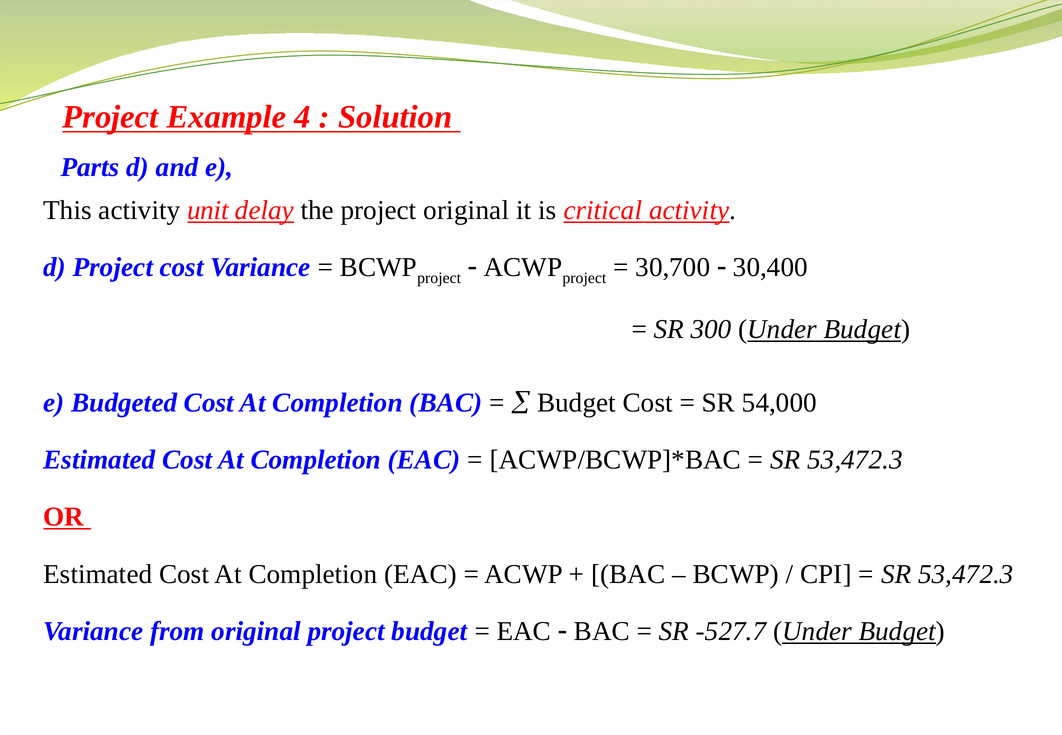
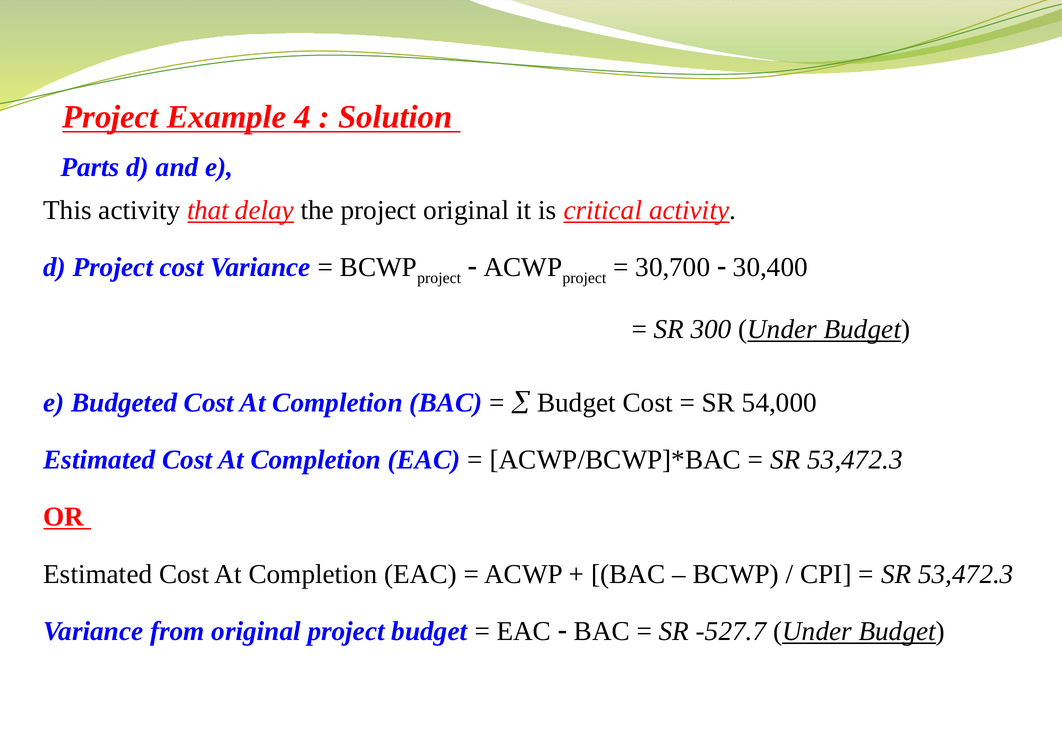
unit: unit -> that (208, 210)
